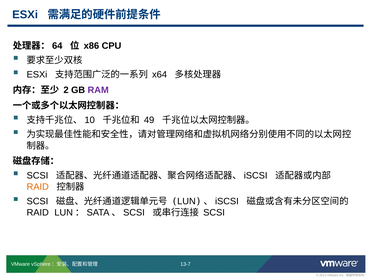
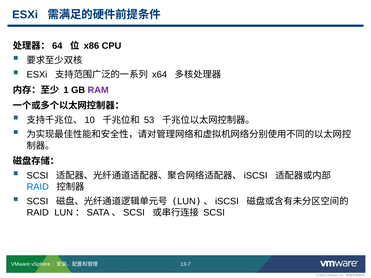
2: 2 -> 1 (66, 90)
49: 49 -> 53 (149, 120)
RAID colour: orange -> blue (38, 187)
